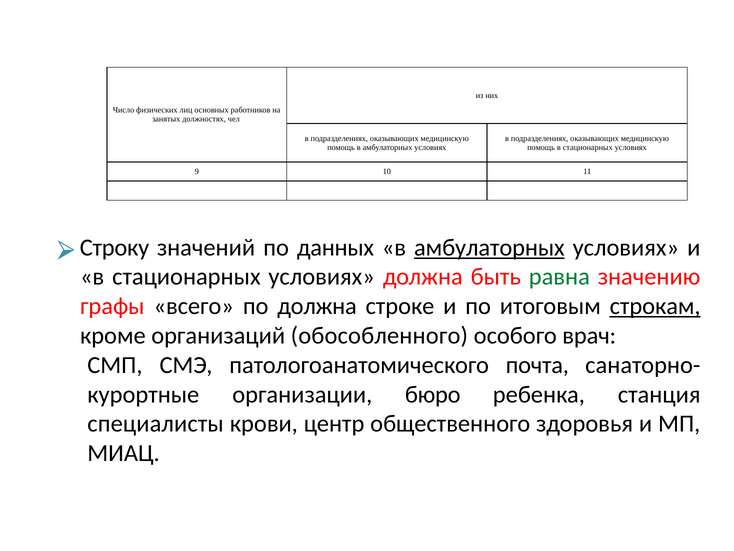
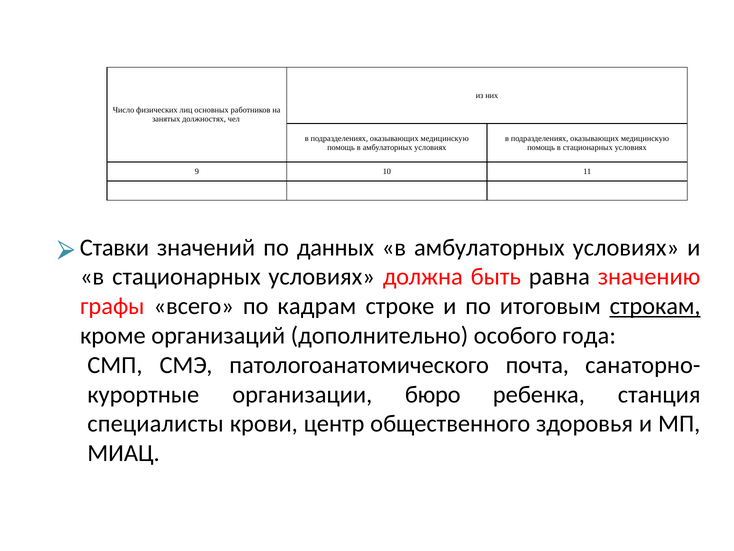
Строку: Строку -> Ставки (115, 247)
амбулаторных underline: present -> none (489, 247)
равна colour: green -> black (559, 277)
по должна: должна -> кадрам (317, 306)
обособленного: обособленного -> дополнительно (379, 335)
врач: врач -> года (589, 335)
